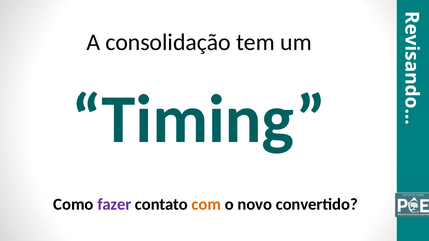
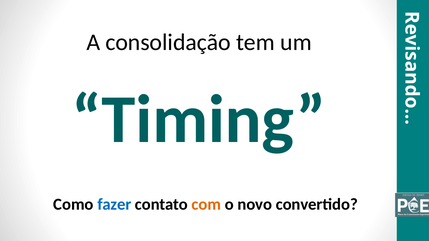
fazer colour: purple -> blue (114, 205)
